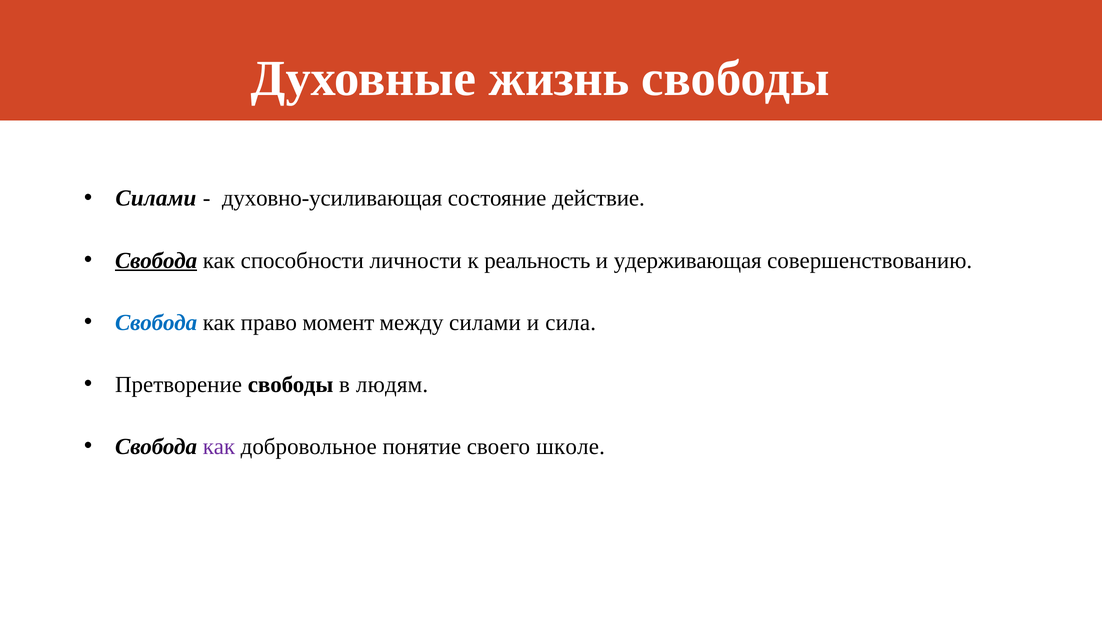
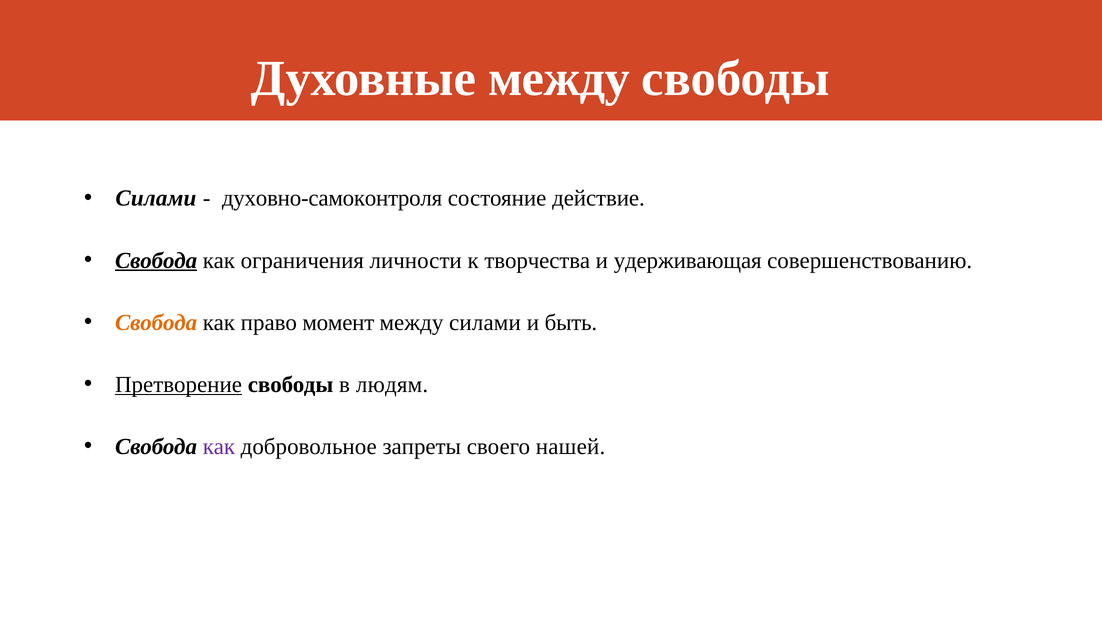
Духовные жизнь: жизнь -> между (559, 78)
духовно-усиливающая: духовно-усиливающая -> духовно-самоконтроля (332, 198)
способности: способности -> ограничения (302, 260)
реальность: реальность -> творчества (537, 260)
Свобода colour: blue -> orange (156, 322)
сила: сила -> быть (571, 322)
Претворение underline: none -> present (179, 385)
понятие: понятие -> запреты (422, 447)
школе: школе -> нашей (571, 447)
